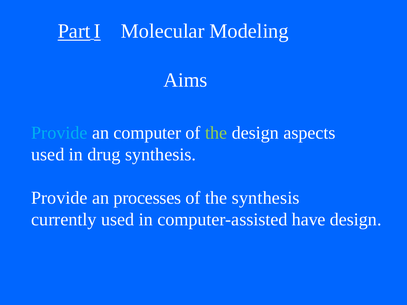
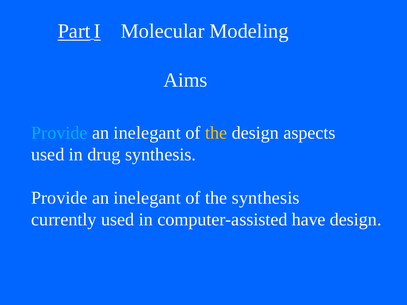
computer: computer -> inelegant (147, 133)
the colour: light green -> yellow (216, 133)
processes: processes -> inelegant (147, 198)
